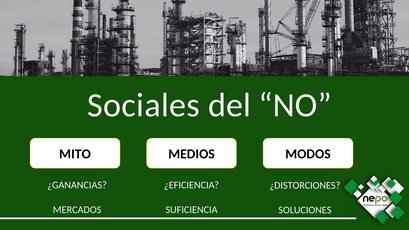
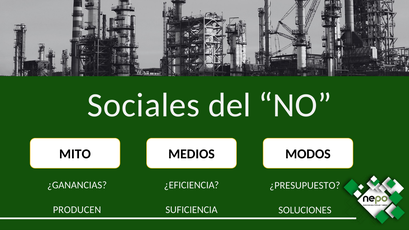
¿DISTORCIONES: ¿DISTORCIONES -> ¿PRESUPUESTO (305, 185)
MERCADOS: MERCADOS -> PRODUCEN (77, 210)
